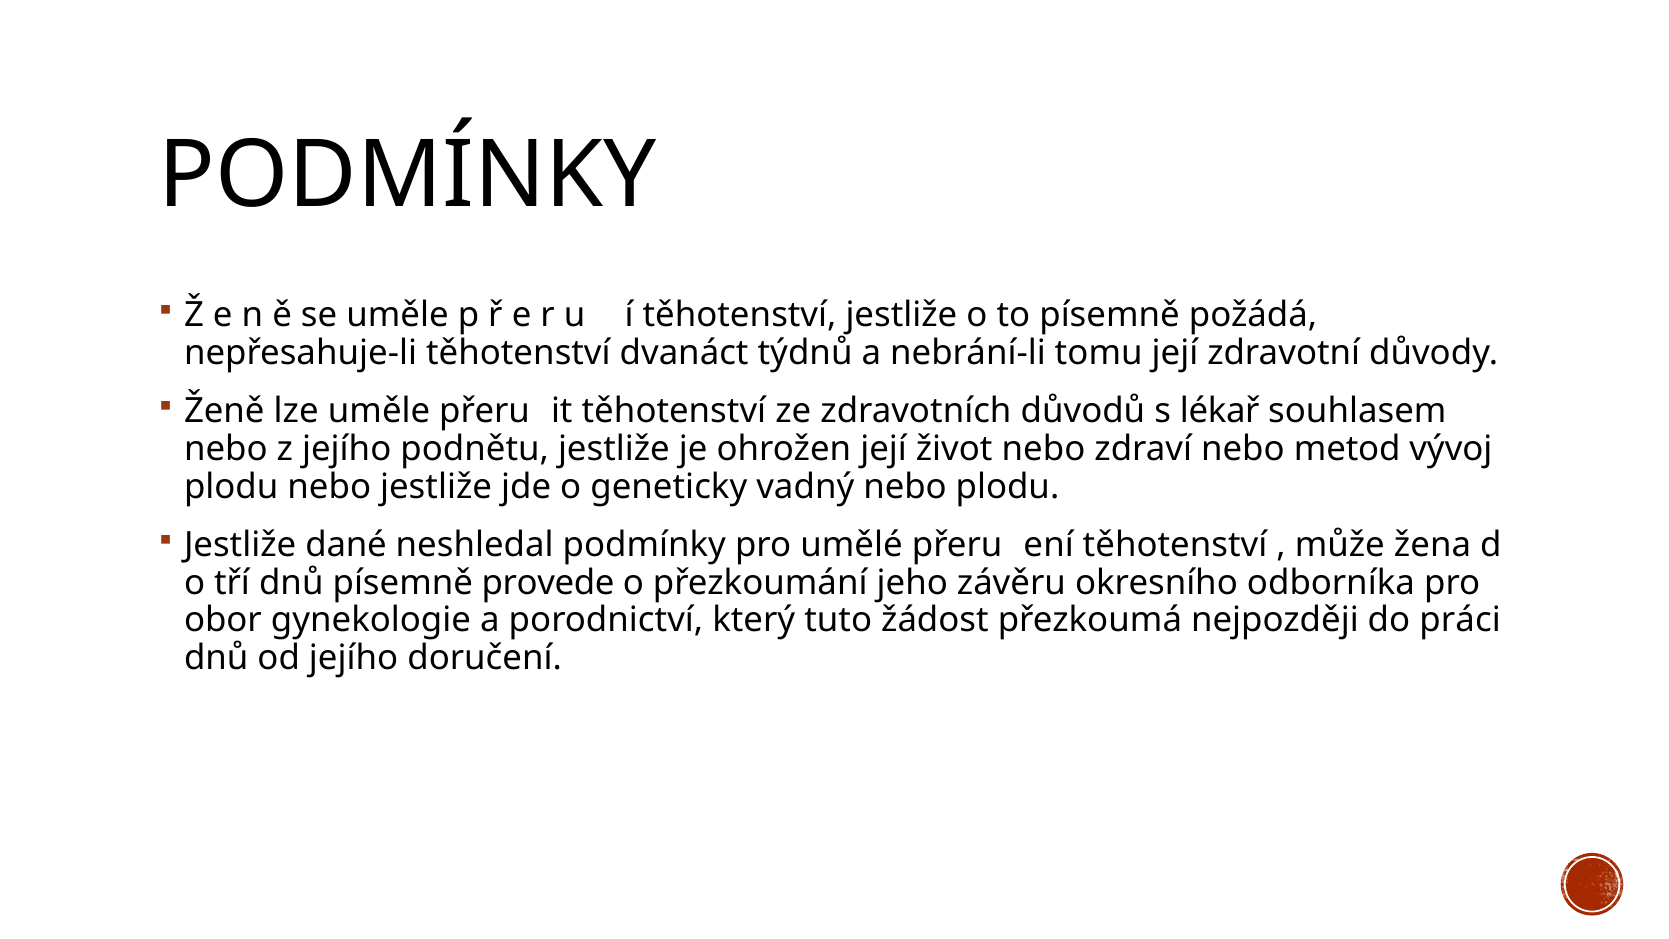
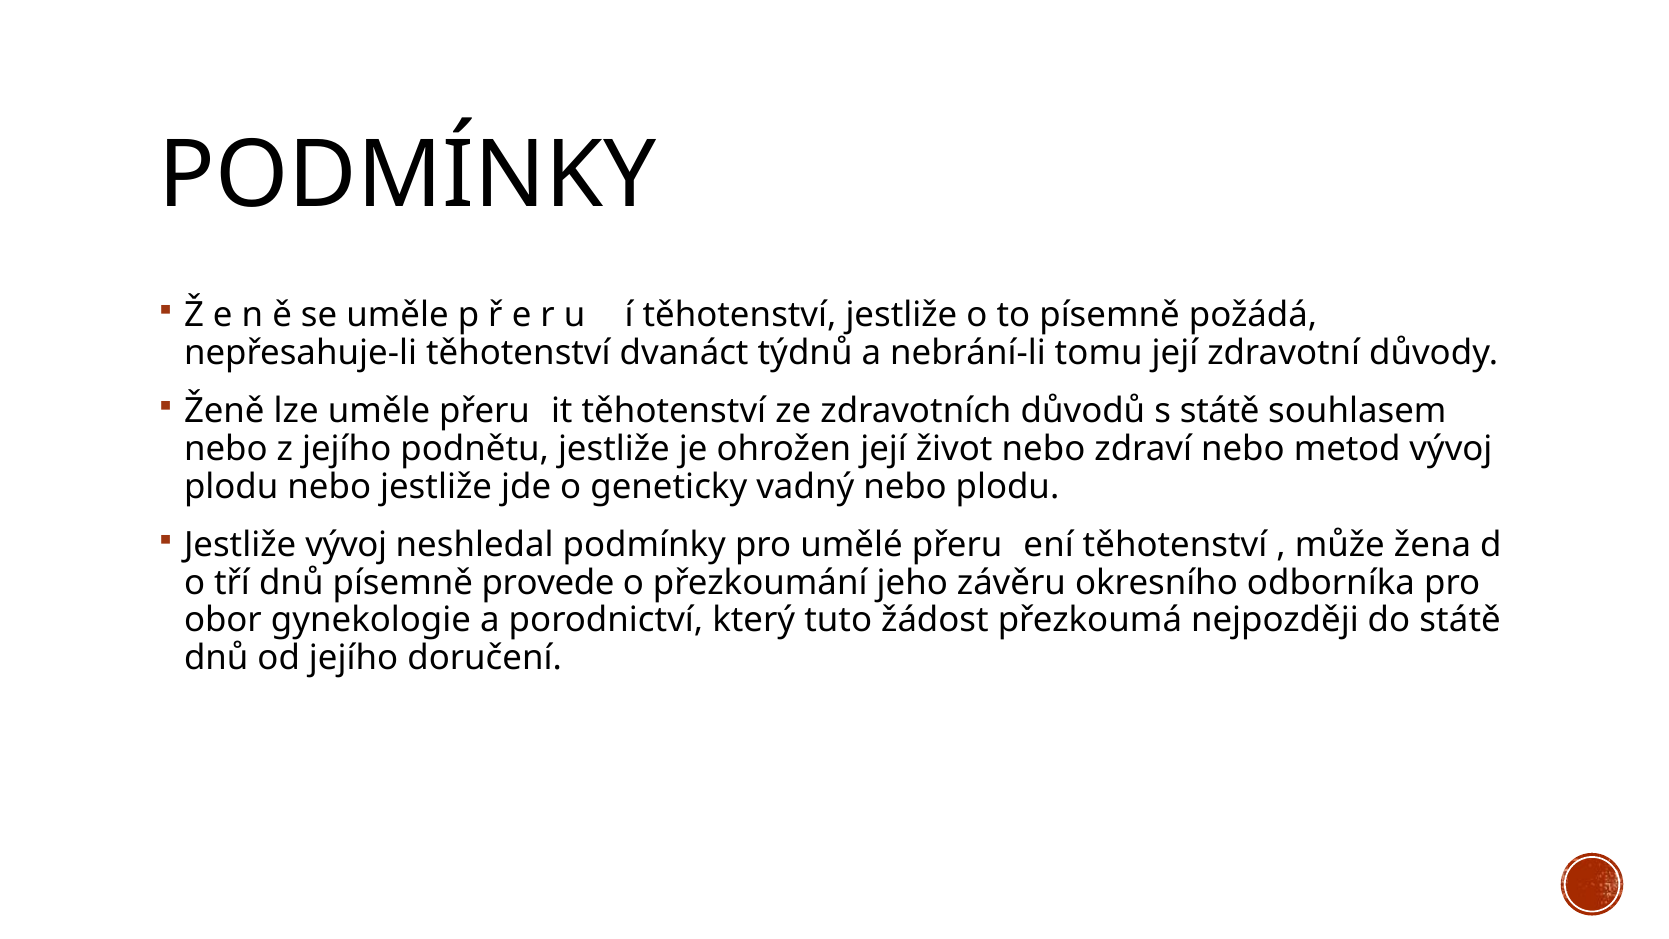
s lékař: lékař -> státě (1220, 411)
Jestliže dané: dané -> vývoj (346, 545)
do práci: práci -> státě (1460, 620)
